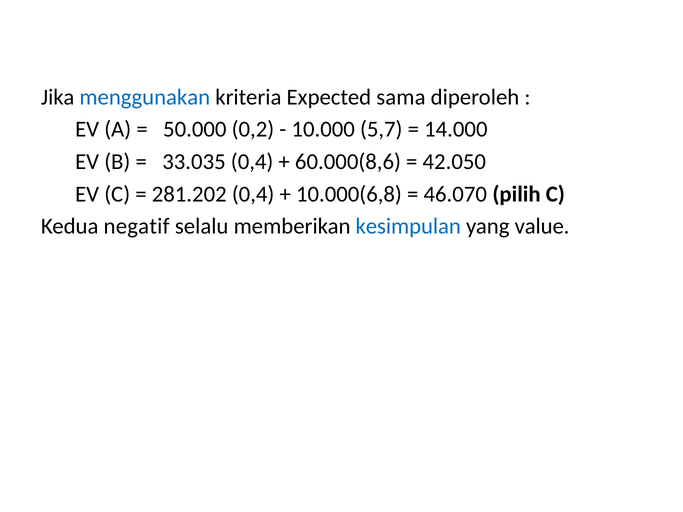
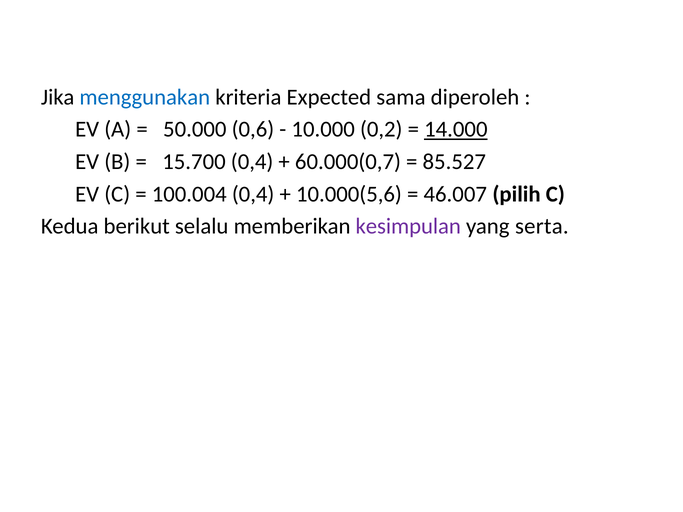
0,2: 0,2 -> 0,6 (253, 130)
5,7: 5,7 -> 0,2 (381, 130)
14.000 underline: none -> present (456, 130)
33.035: 33.035 -> 15.700 (194, 162)
60.000(8,6: 60.000(8,6 -> 60.000(0,7 (348, 162)
42.050: 42.050 -> 85.527 (454, 162)
281.202: 281.202 -> 100.004 (189, 194)
10.000(6,8: 10.000(6,8 -> 10.000(5,6 (349, 194)
46.070: 46.070 -> 46.007 (455, 194)
negatif: negatif -> berikut (137, 226)
kesimpulan colour: blue -> purple (408, 226)
value: value -> serta (542, 226)
